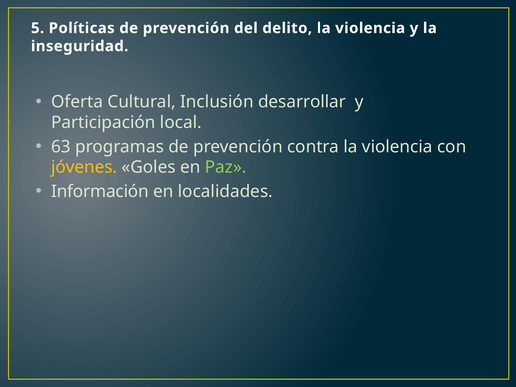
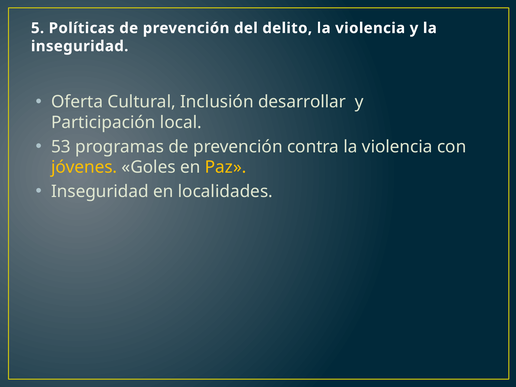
63: 63 -> 53 (61, 147)
Paz colour: light green -> yellow (226, 167)
Información: Información -> Inseguridad (100, 191)
